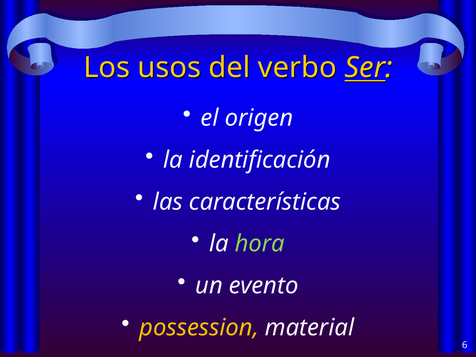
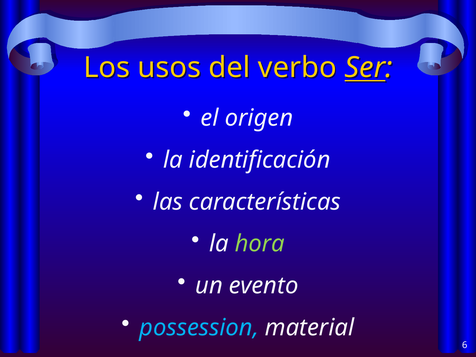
possession colour: yellow -> light blue (199, 328)
